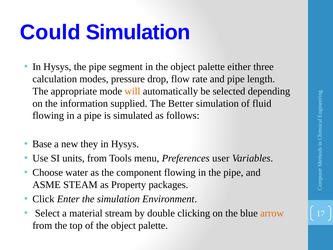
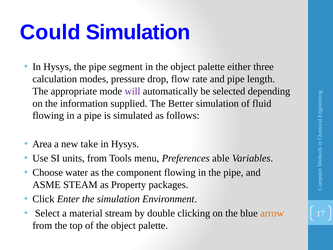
will colour: orange -> purple (132, 91)
Base: Base -> Area (42, 144)
they: they -> take (89, 144)
user: user -> able (221, 158)
